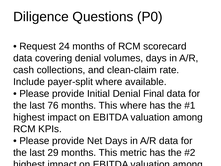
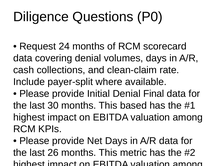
76: 76 -> 30 (53, 105)
This where: where -> based (133, 105)
29: 29 -> 26 (53, 152)
